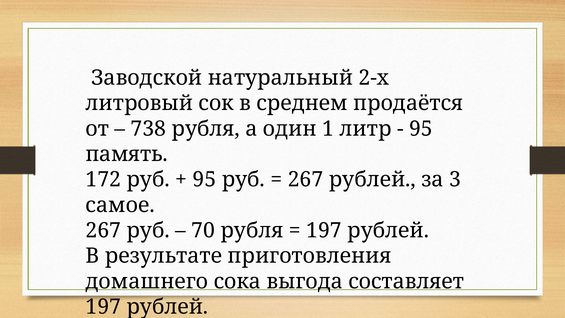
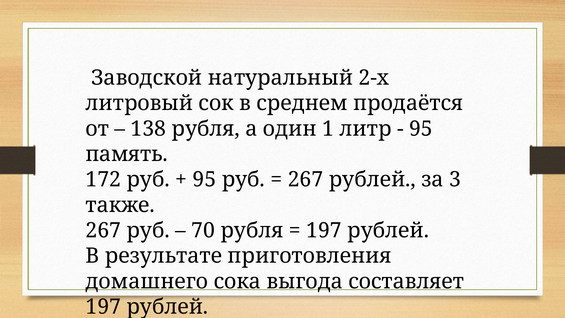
738: 738 -> 138 (148, 129)
самое: самое -> также (120, 205)
